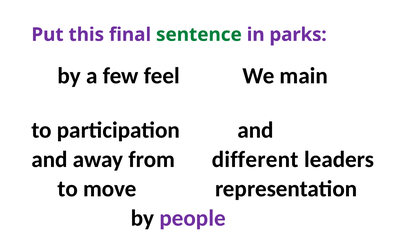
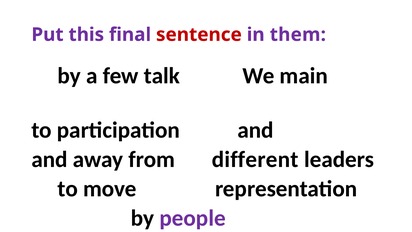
sentence colour: green -> red (199, 35)
parks: parks -> them (298, 35)
feel: feel -> talk (162, 76)
